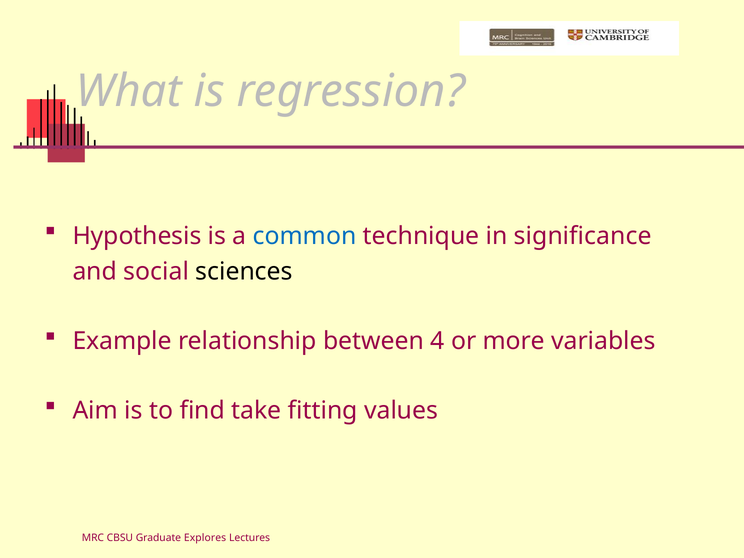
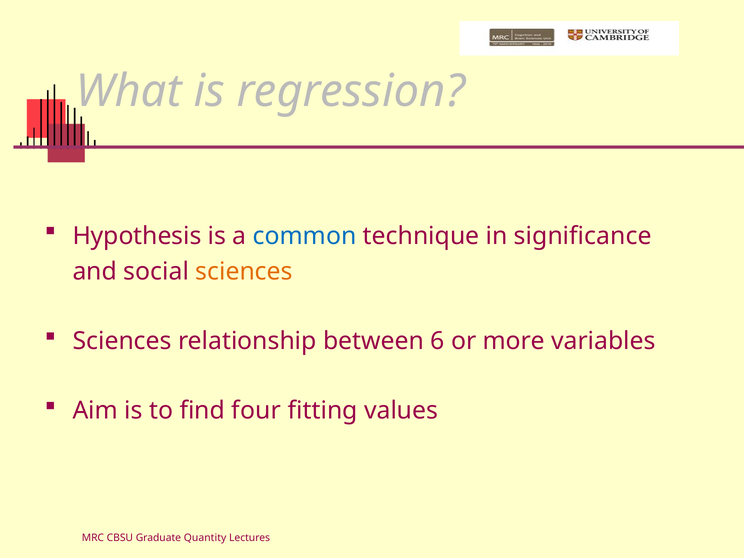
sciences colour: black -> orange (244, 272)
Example: Example -> Sciences (122, 341)
4: 4 -> 6 (437, 341)
take: take -> four (256, 410)
Explores: Explores -> Quantity (205, 538)
